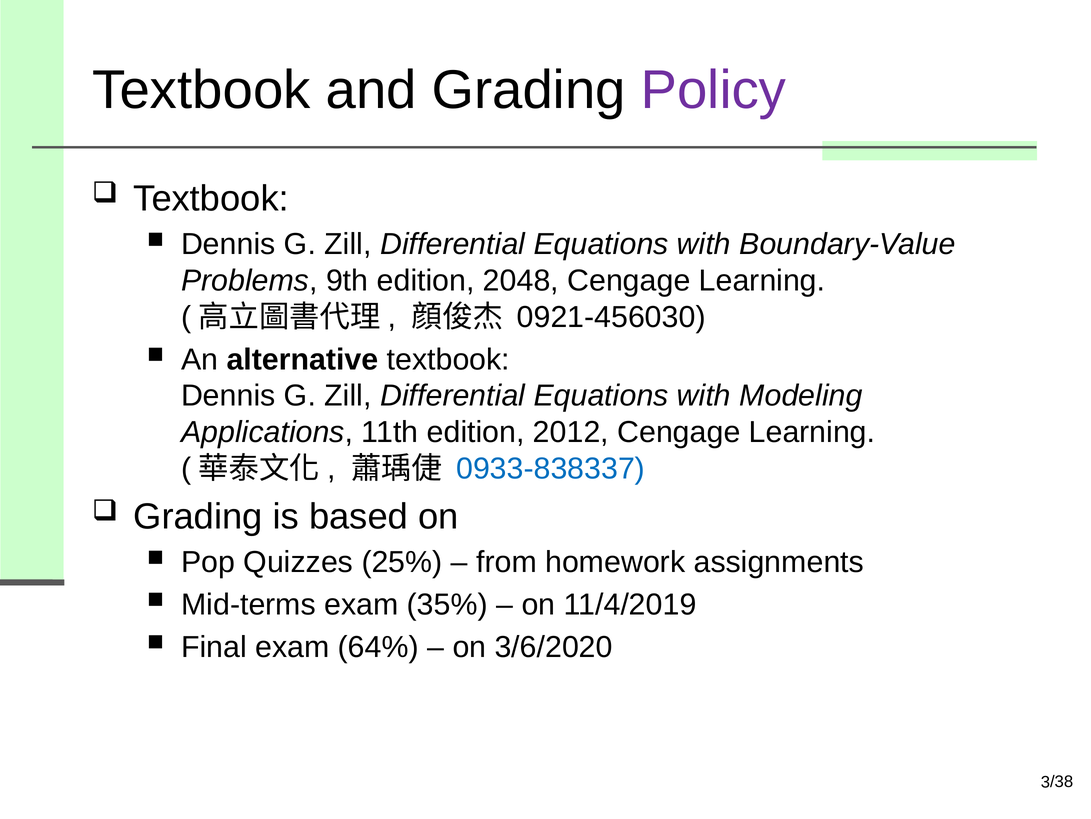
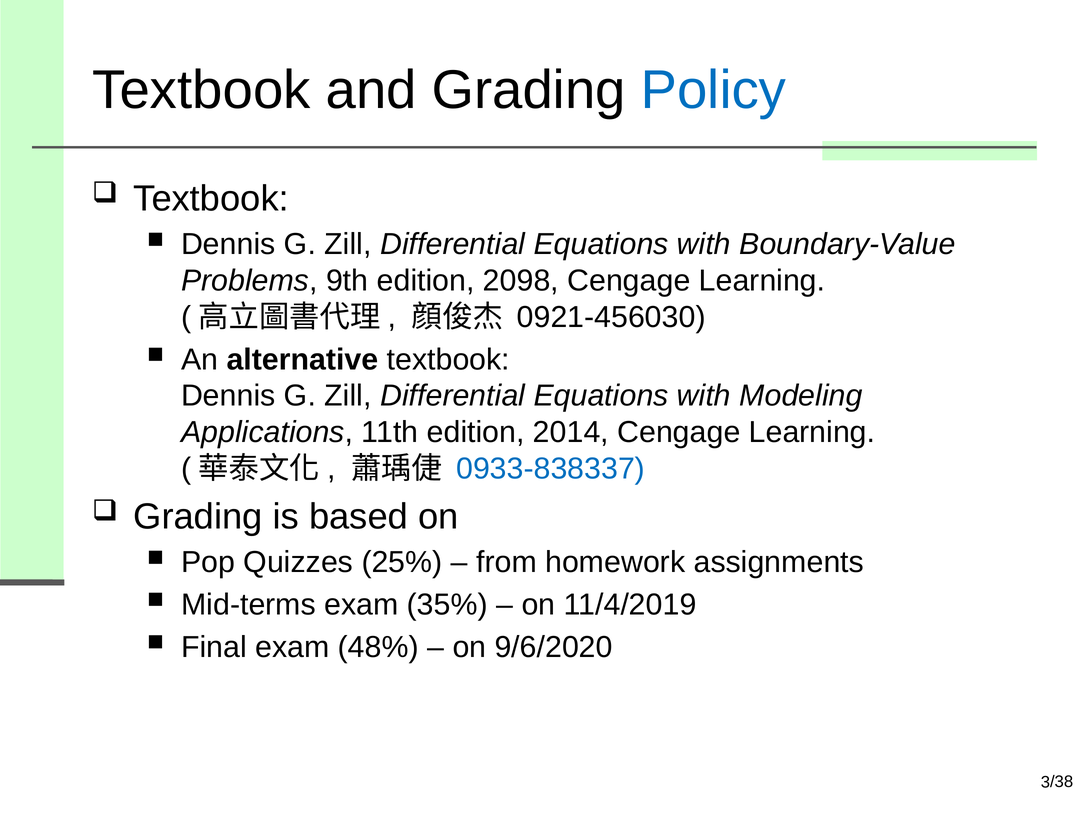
Policy colour: purple -> blue (713, 90)
2048: 2048 -> 2098 (521, 280)
2012: 2012 -> 2014 (571, 432)
64%: 64% -> 48% (378, 647)
3/6/2020: 3/6/2020 -> 9/6/2020 (554, 647)
